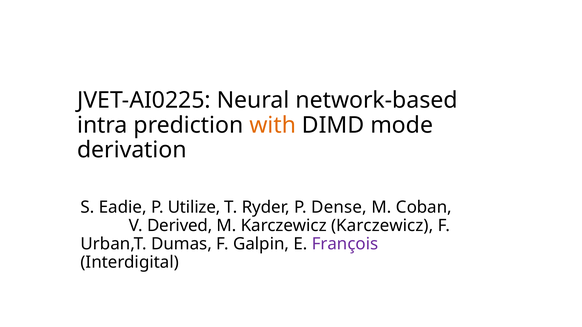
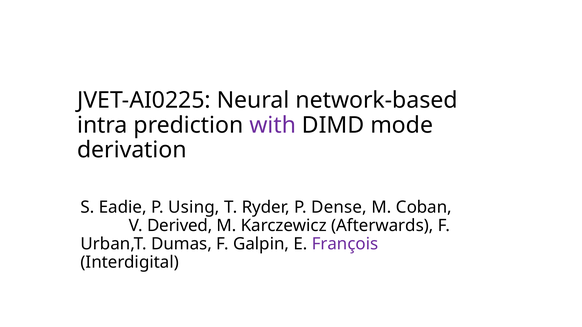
with colour: orange -> purple (273, 125)
Utilize: Utilize -> Using (194, 208)
Karczewicz Karczewicz: Karczewicz -> Afterwards (382, 226)
